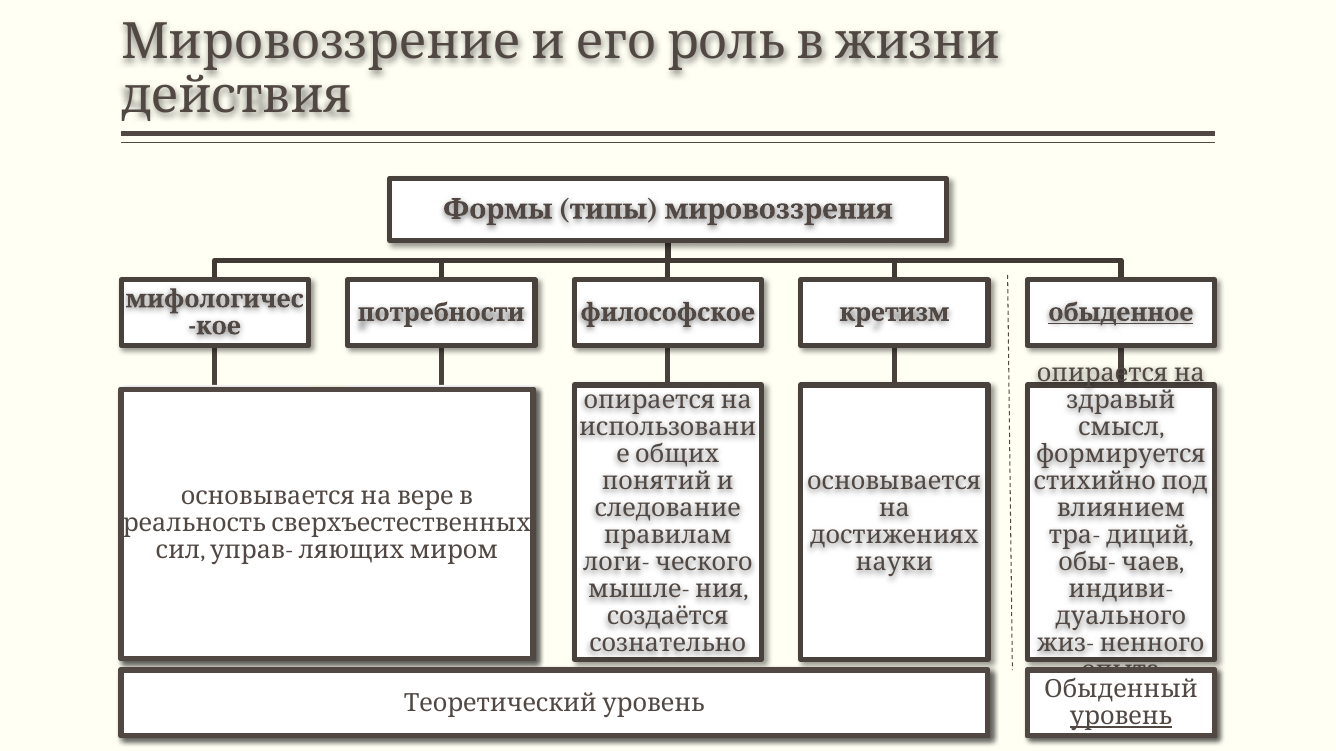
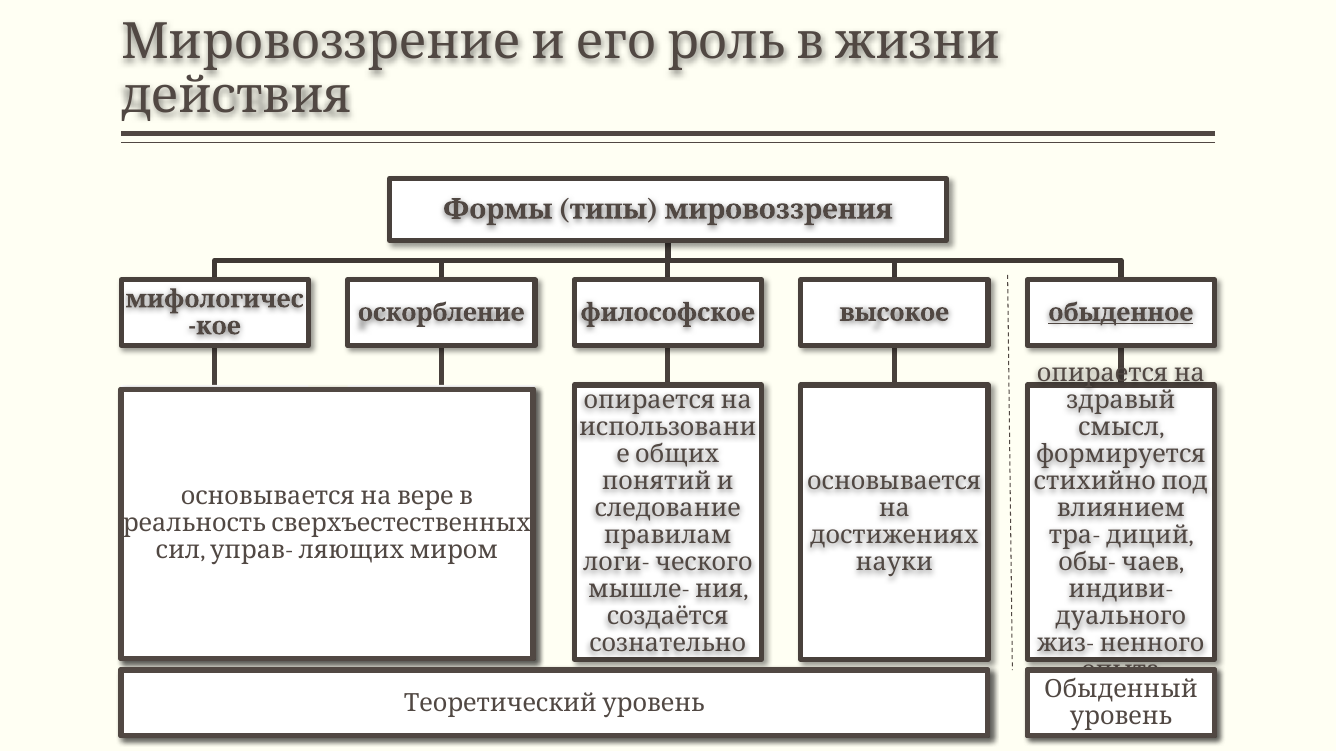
потребности: потребности -> оскорбление (441, 313)
кретизм: кретизм -> высокое (894, 313)
уровень underline: present -> none (1121, 717)
